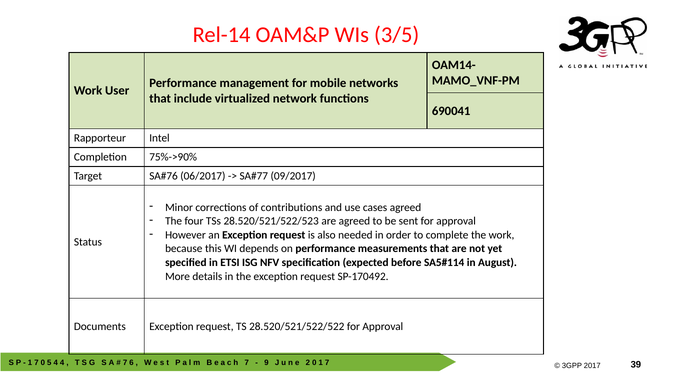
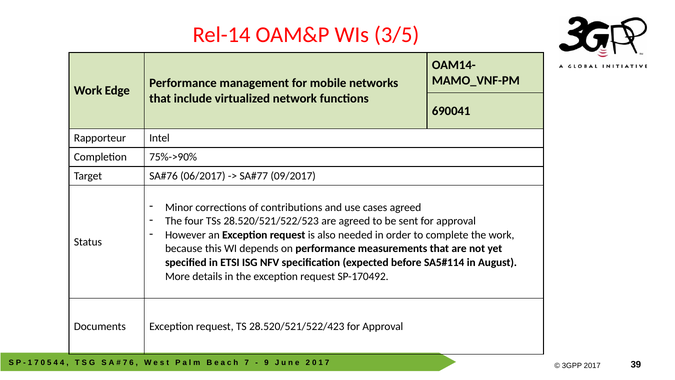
User: User -> Edge (117, 91)
28.520/521/522/522: 28.520/521/522/522 -> 28.520/521/522/423 (297, 326)
